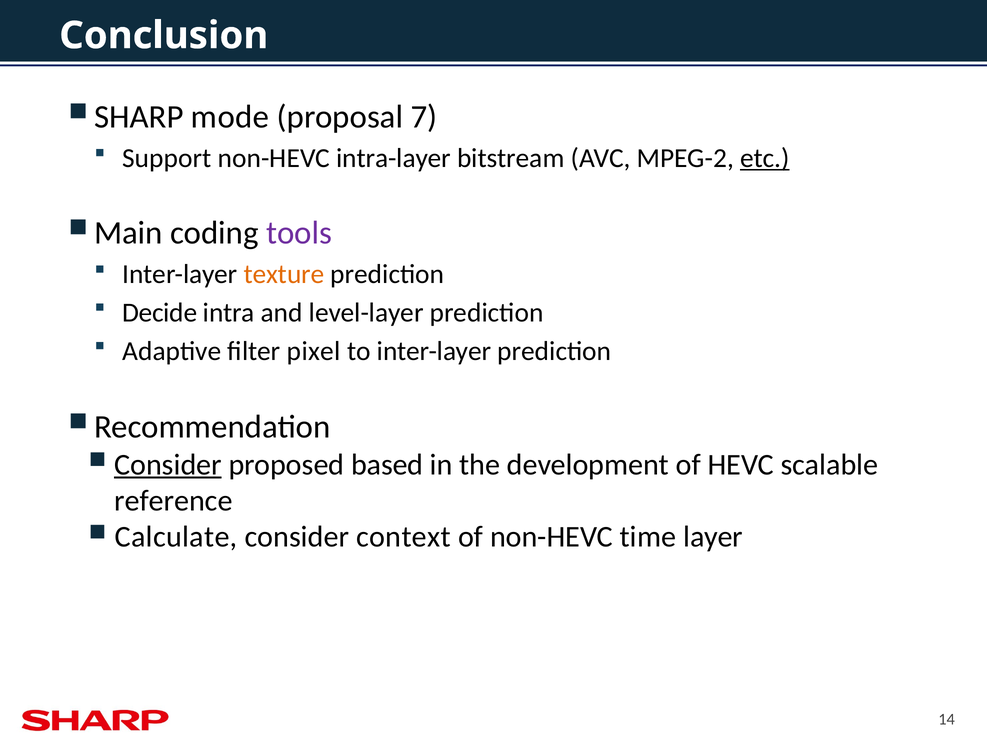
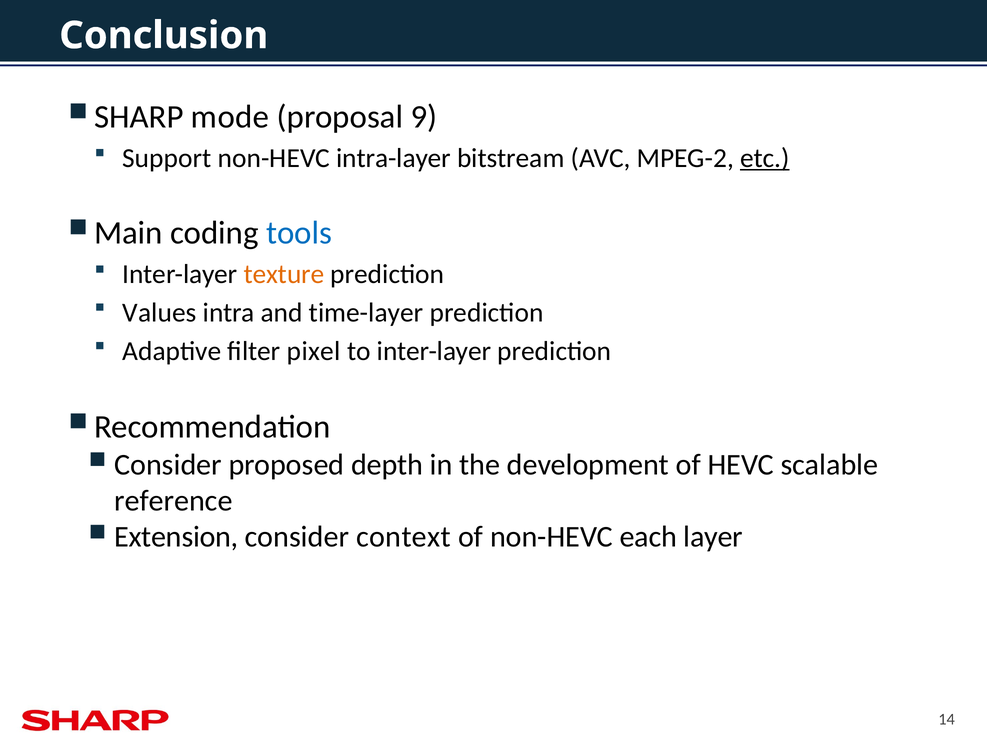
7: 7 -> 9 (424, 117)
tools colour: purple -> blue (299, 233)
Decide: Decide -> Values (159, 313)
level-layer: level-layer -> time-layer (366, 313)
Consider underline: present -> none (168, 465)
based: based -> depth (387, 465)
Calculate: Calculate -> Extension (176, 537)
time: time -> each (648, 537)
